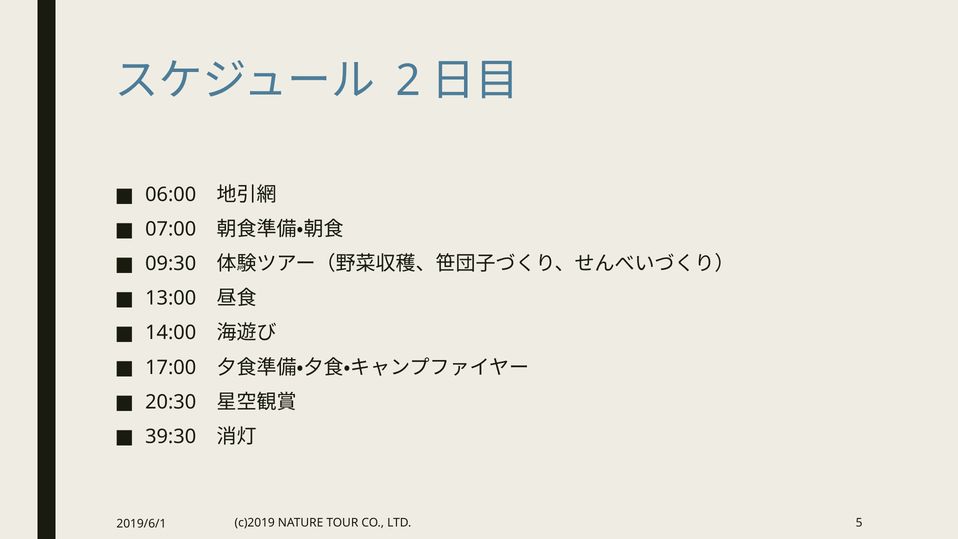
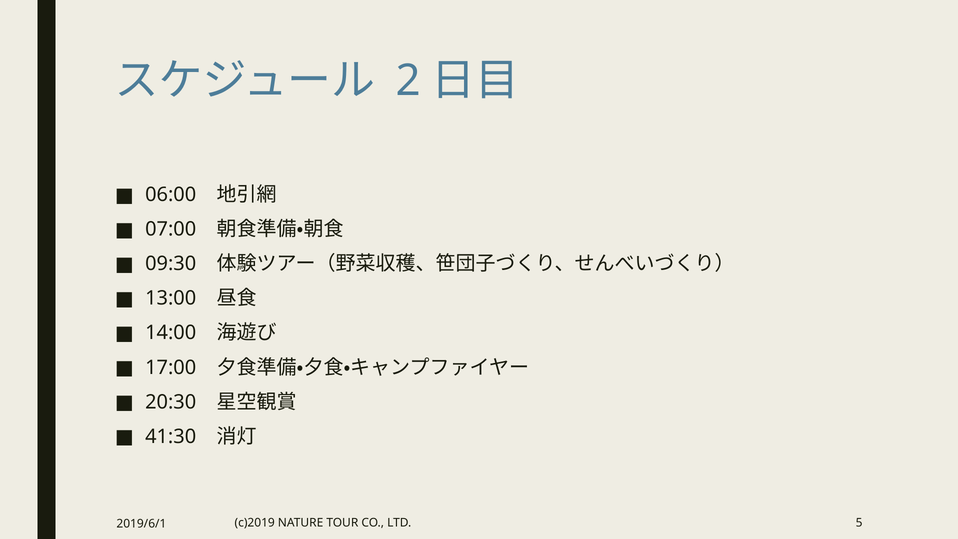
39:30: 39:30 -> 41:30 (171, 436)
